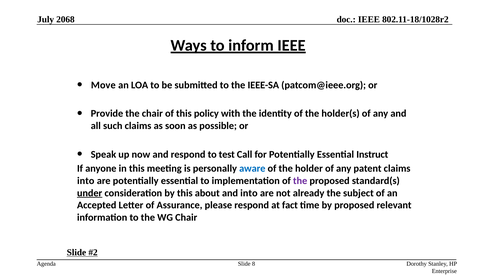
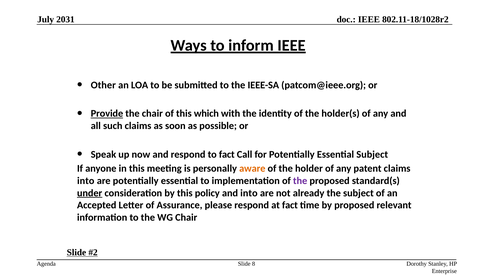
2068: 2068 -> 2031 (65, 20)
Move: Move -> Other (103, 85)
Provide underline: none -> present (107, 114)
policy: policy -> which (206, 114)
to test: test -> fact (227, 154)
Essential Instruct: Instruct -> Subject (372, 154)
aware colour: blue -> orange (252, 169)
about: about -> policy (207, 193)
